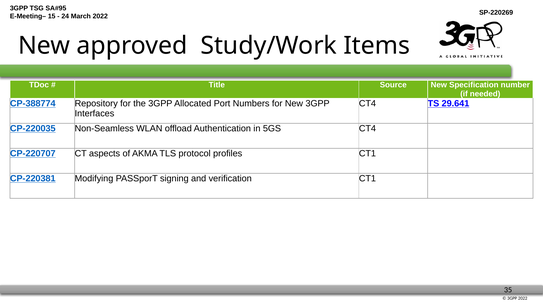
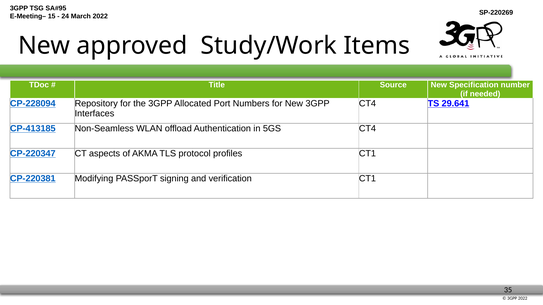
CP-388774: CP-388774 -> CP-228094 (33, 104)
CP-220035: CP-220035 -> CP-413185 (33, 129)
CP-220707: CP-220707 -> CP-220347 (33, 154)
